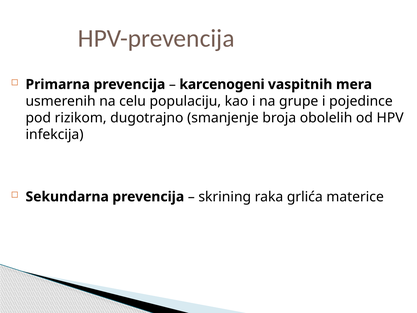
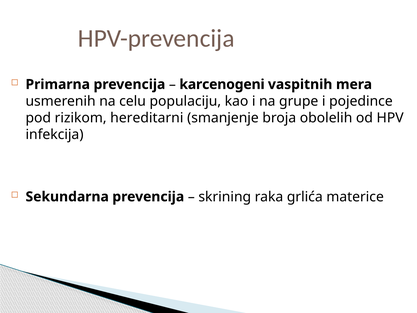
dugotrajno: dugotrajno -> hereditarni (147, 118)
